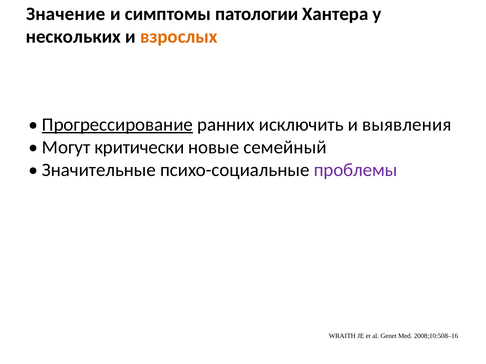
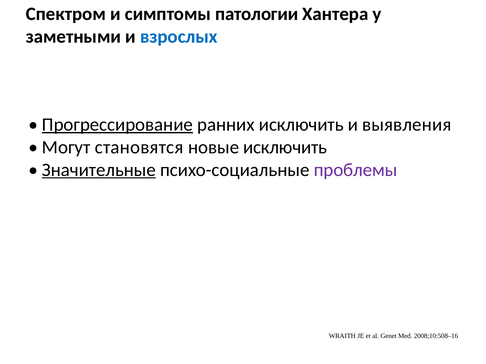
Значение: Значение -> Спектром (66, 14)
нескольких: нескольких -> заметными (73, 37)
взрослых colour: orange -> blue (179, 37)
критически: критически -> становятся (139, 147)
новые семейный: семейный -> исключить (285, 147)
Значительные underline: none -> present (99, 170)
